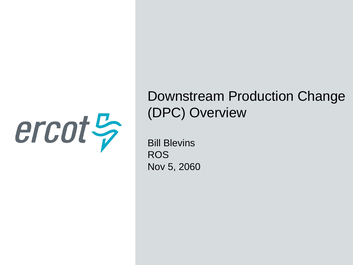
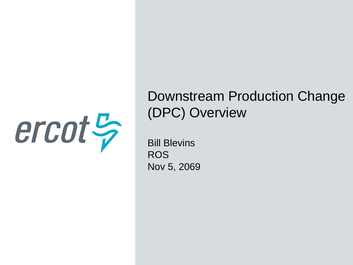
2060: 2060 -> 2069 (190, 167)
